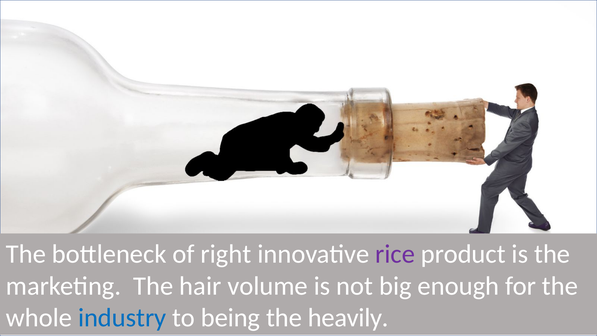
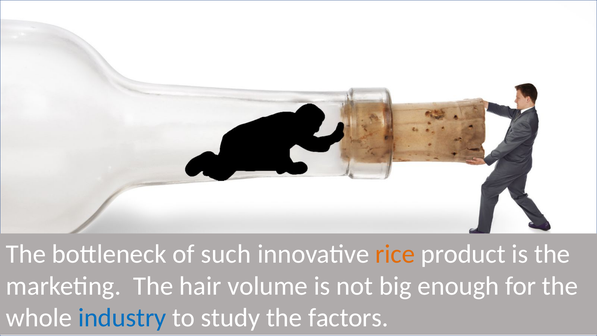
right: right -> such (226, 254)
rice colour: purple -> orange (395, 254)
being: being -> study (230, 318)
heavily: heavily -> factors (348, 318)
